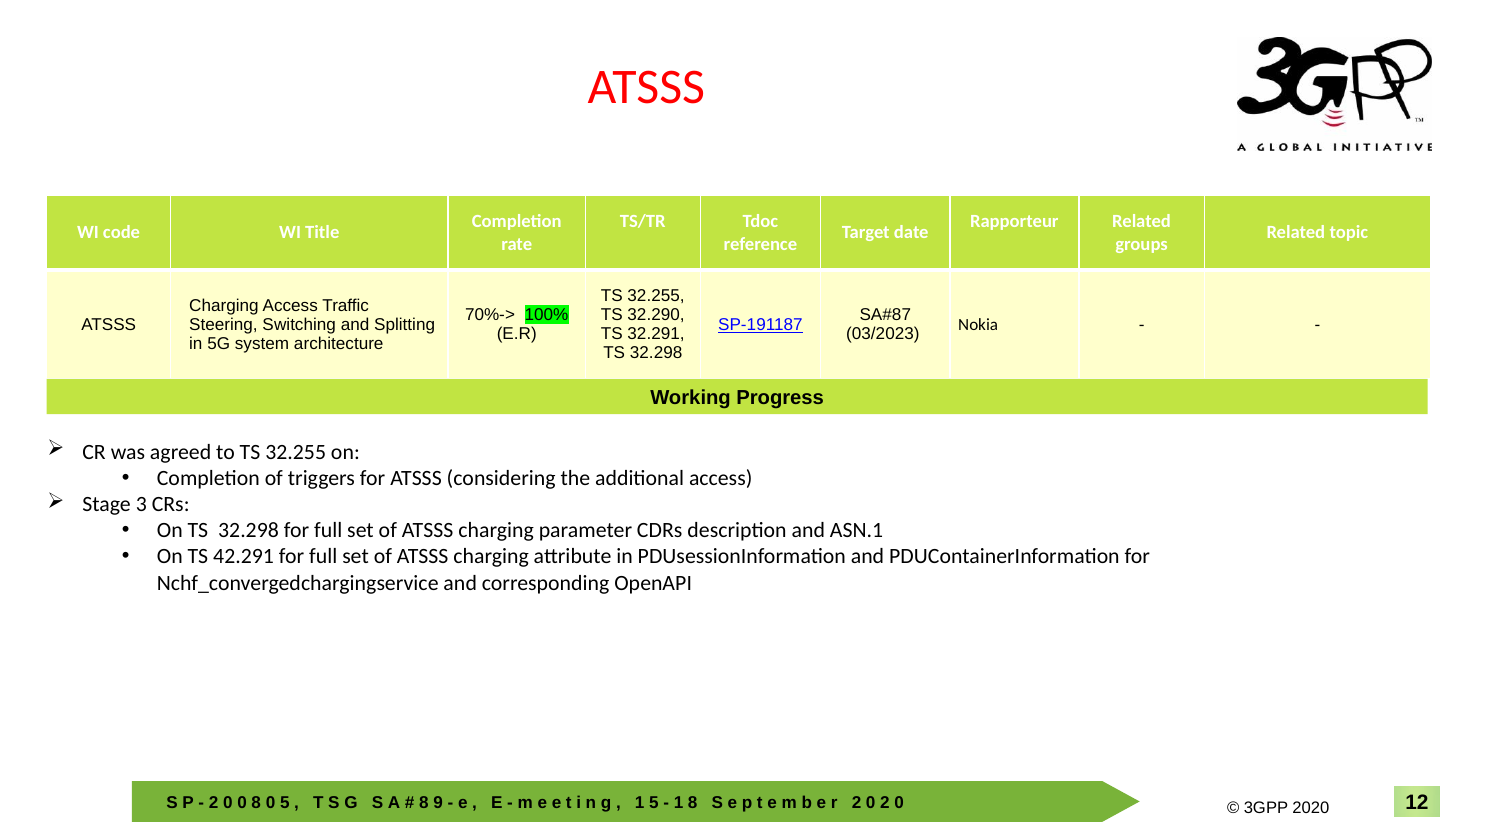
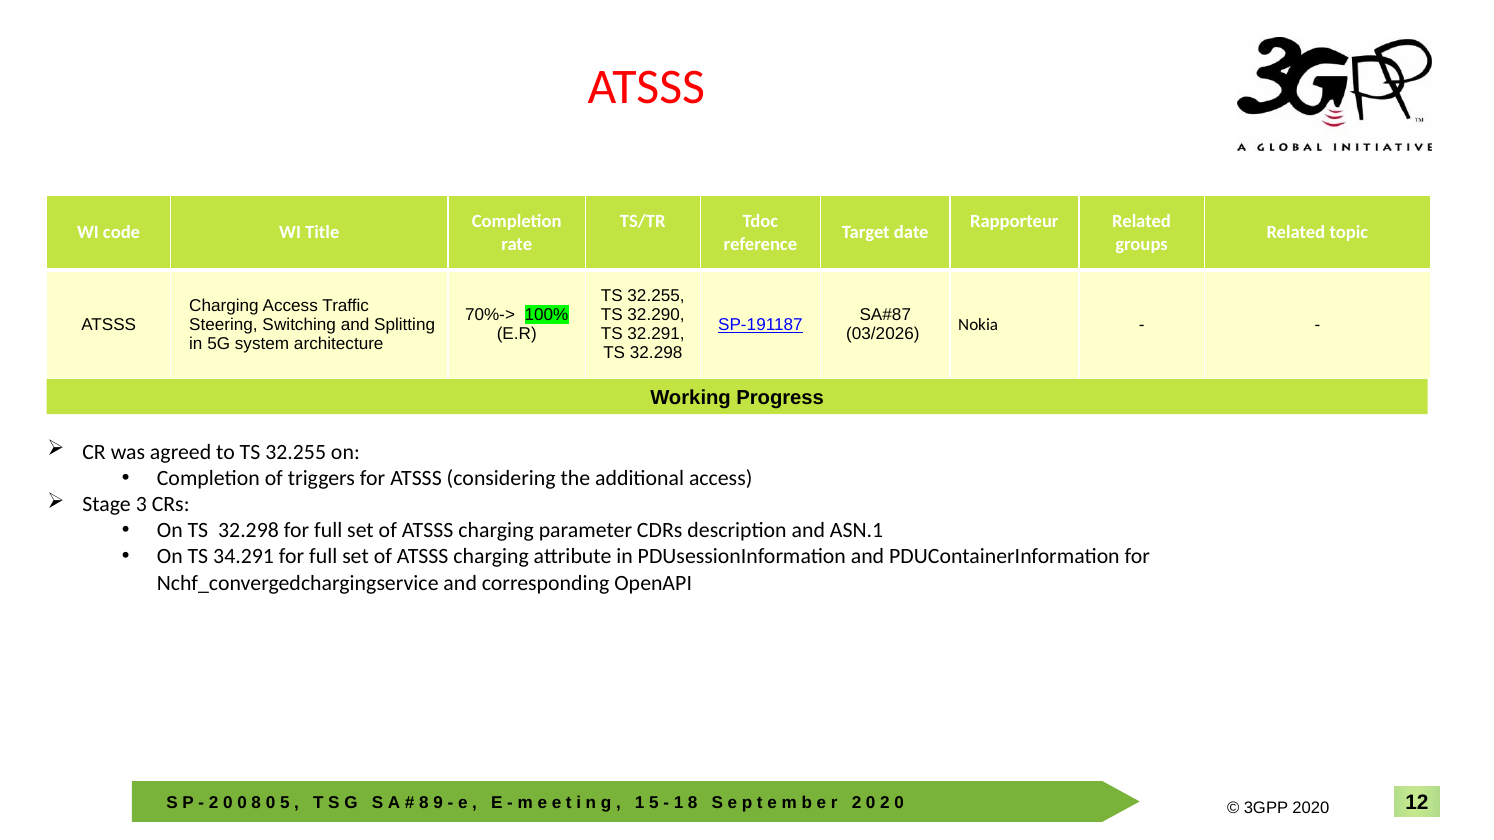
03/2023: 03/2023 -> 03/2026 (883, 334)
42.291: 42.291 -> 34.291 (244, 557)
